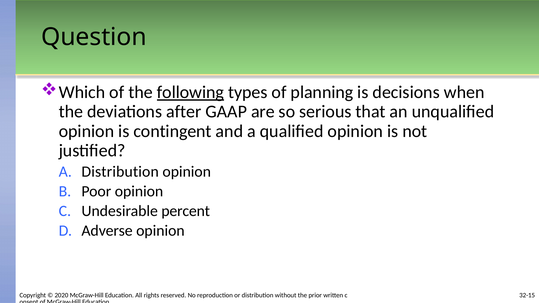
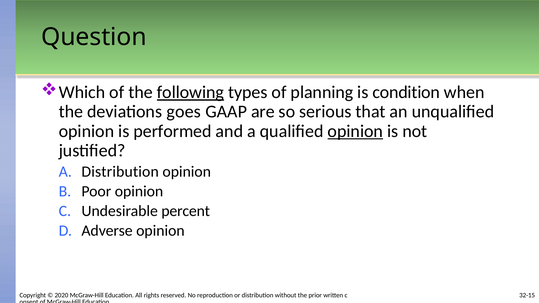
decisions: decisions -> condition (406, 92)
after: after -> goes (184, 112)
contingent: contingent -> performed (173, 131)
opinion underline: none -> present (355, 131)
